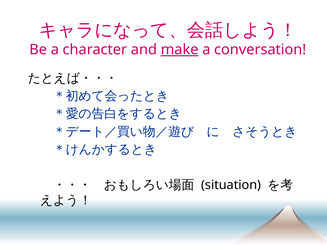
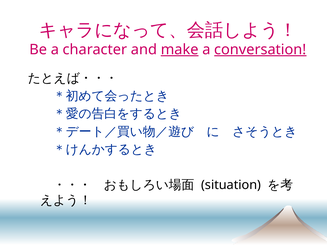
conversation underline: none -> present (260, 50)
